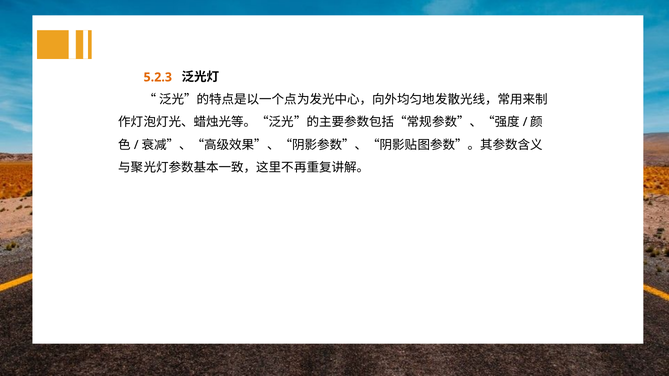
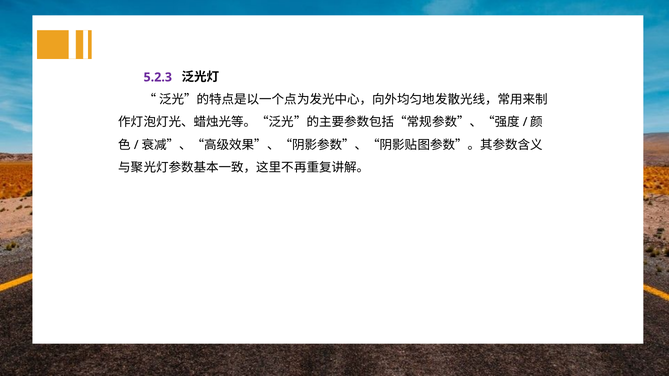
5.2.3 colour: orange -> purple (158, 77)
